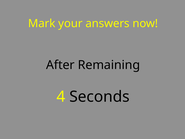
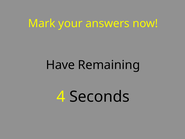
After: After -> Have (60, 65)
